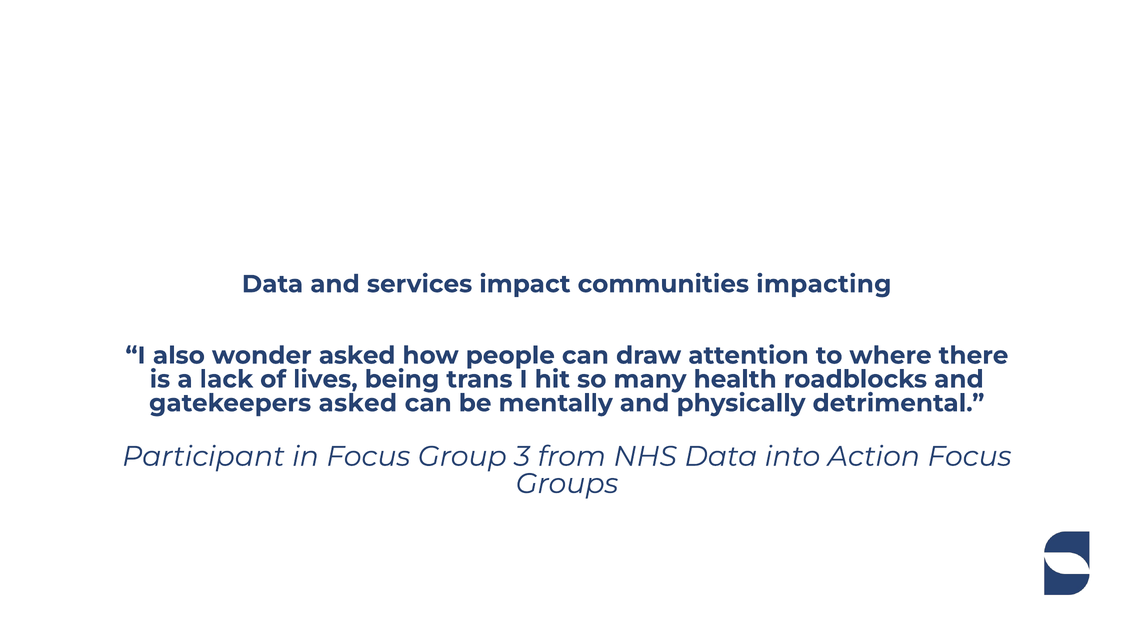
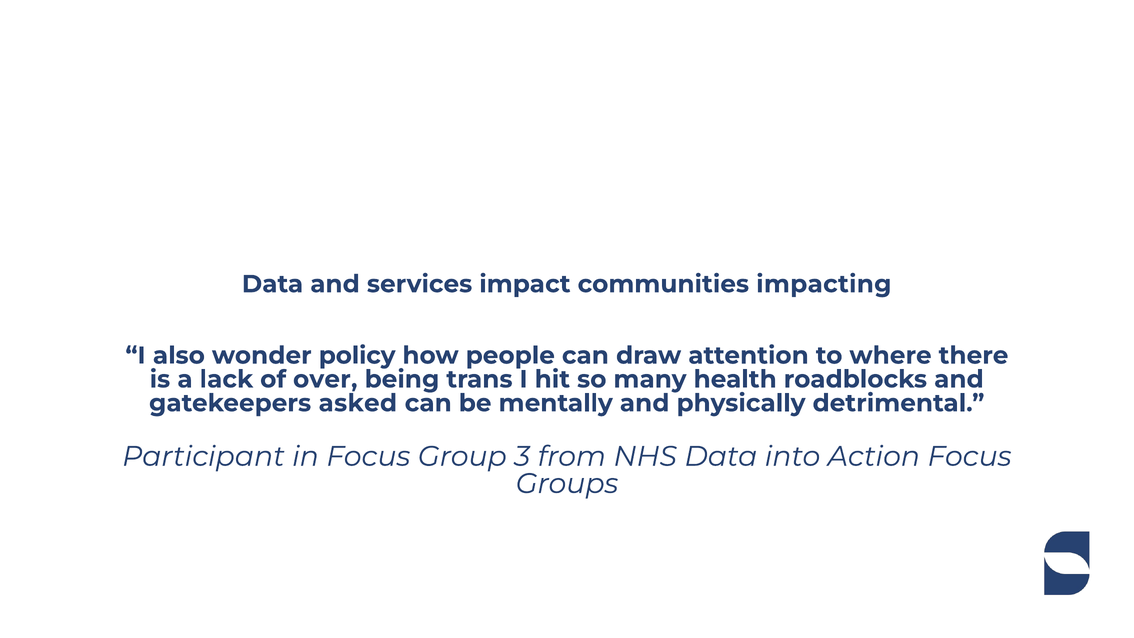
wonder asked: asked -> policy (357, 355)
lives: lives -> over (325, 379)
